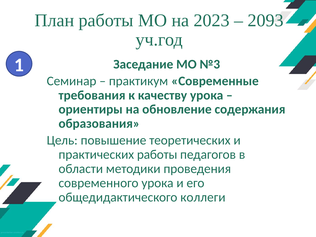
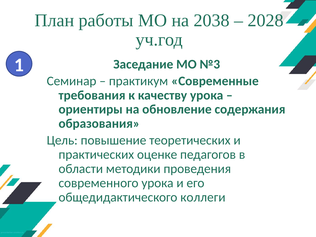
2023: 2023 -> 2038 (212, 20)
2093: 2093 -> 2028 (266, 20)
практических работы: работы -> оценке (157, 155)
